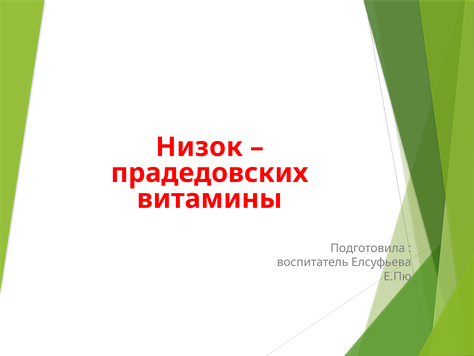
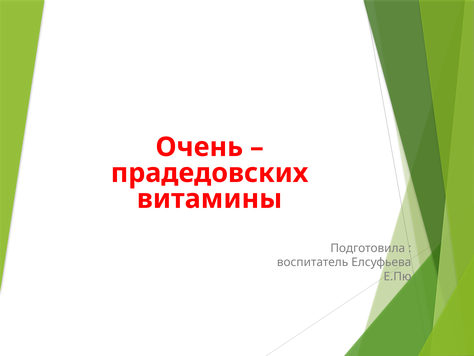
Низок: Низок -> Очень (199, 147)
